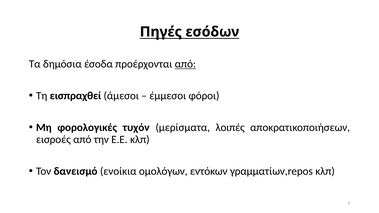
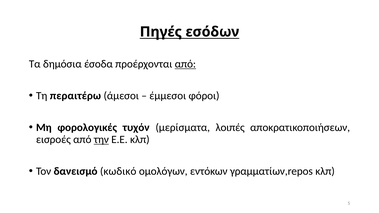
εισπραχθεί: εισπραχθεί -> περαιτέρω (75, 96)
την underline: none -> present (101, 140)
ενοίκια: ενοίκια -> κωδικό (118, 171)
